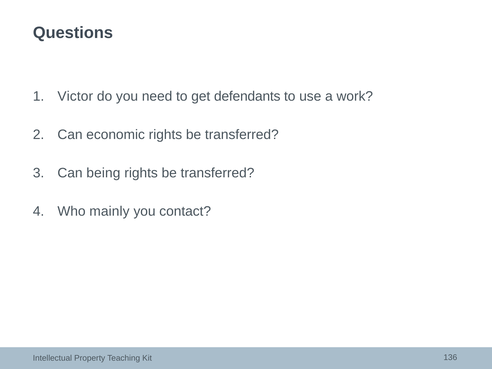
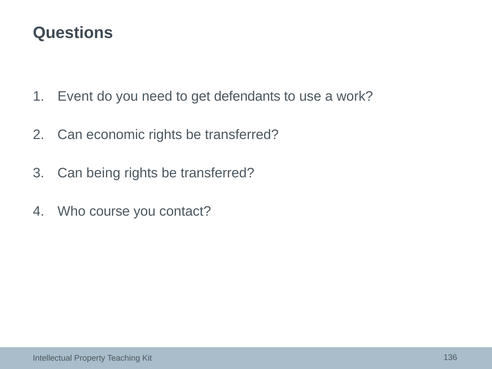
Victor: Victor -> Event (75, 96)
mainly: mainly -> course (110, 211)
